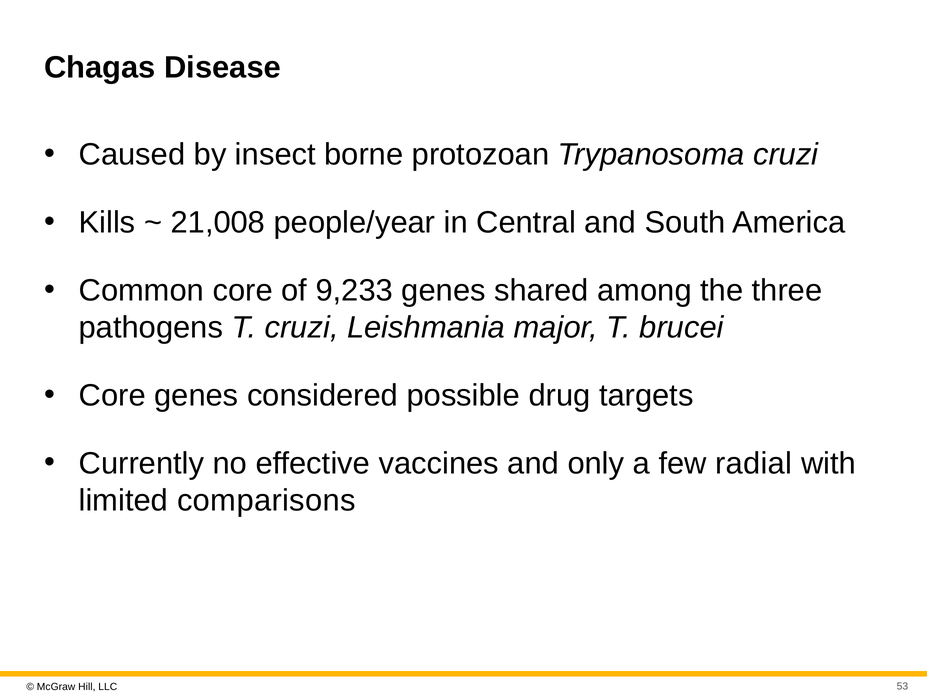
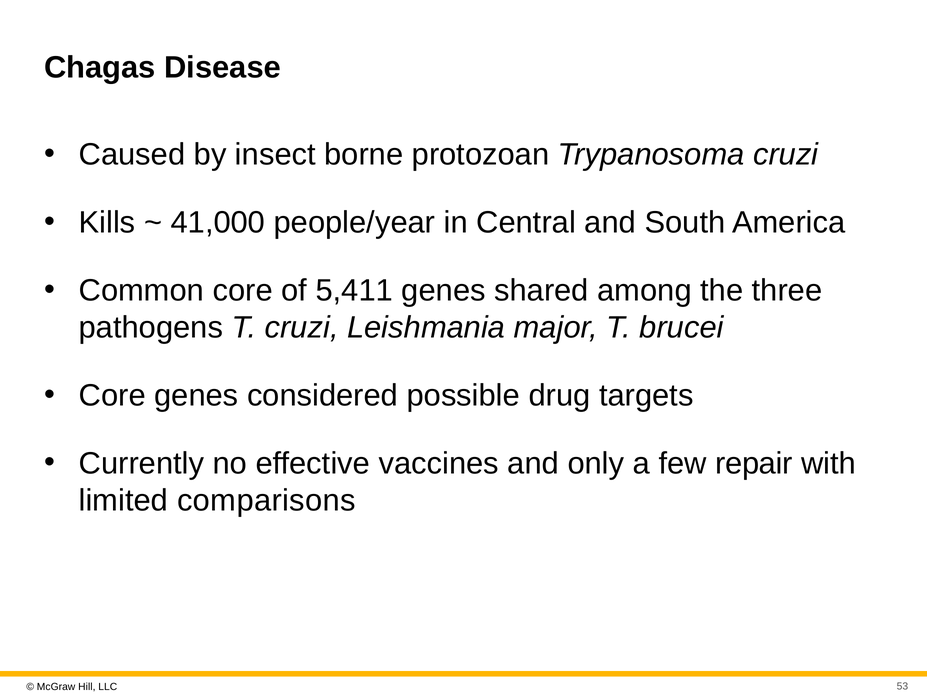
21,008: 21,008 -> 41,000 (218, 223)
9,233: 9,233 -> 5,411 (354, 291)
radial: radial -> repair (754, 464)
